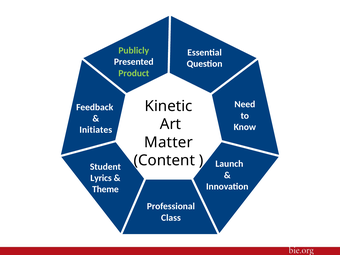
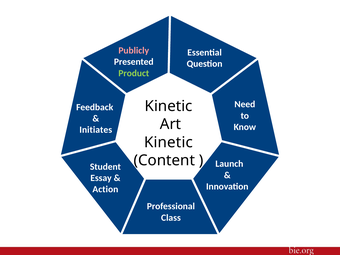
Publicly colour: light green -> pink (134, 51)
Matter: Matter -> Kinetic (168, 142)
Lyrics: Lyrics -> Essay (101, 178)
Theme: Theme -> Action (105, 189)
